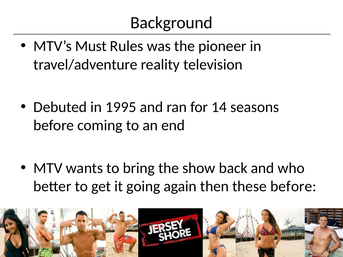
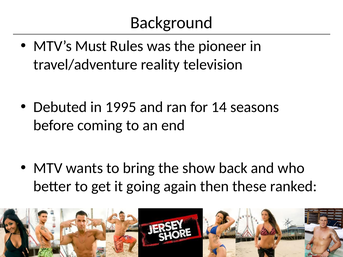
these before: before -> ranked (293, 187)
